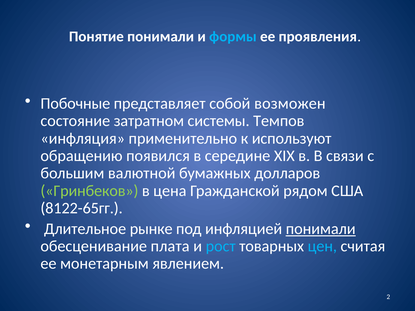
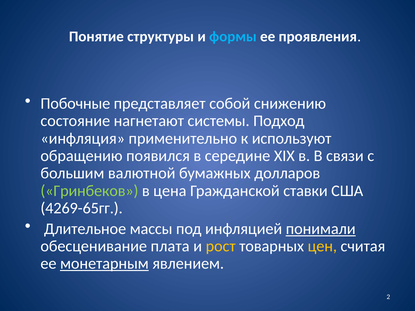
Понятие понимали: понимали -> структуры (161, 37)
возможен: возможен -> снижению (290, 104)
затратном: затратном -> нагнетают (149, 121)
Темпов: Темпов -> Подход (279, 121)
рядом: рядом -> ставки (305, 191)
8122-65гг: 8122-65гг -> 4269-65гг (82, 208)
рынке: рынке -> массы (151, 229)
рост colour: light blue -> yellow (221, 246)
цен colour: light blue -> yellow (322, 246)
монетарным underline: none -> present (104, 264)
